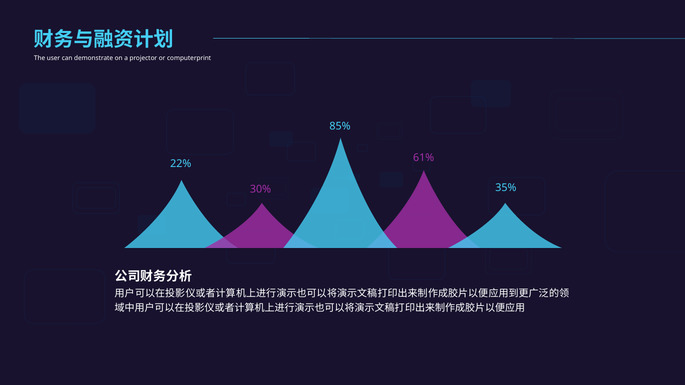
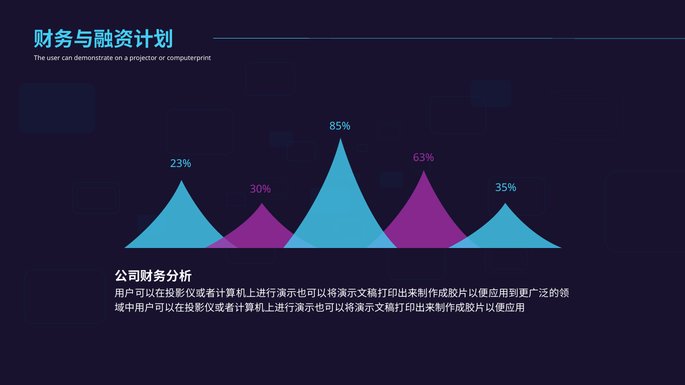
61%: 61% -> 63% (424, 158)
22%: 22% -> 23% (181, 164)
